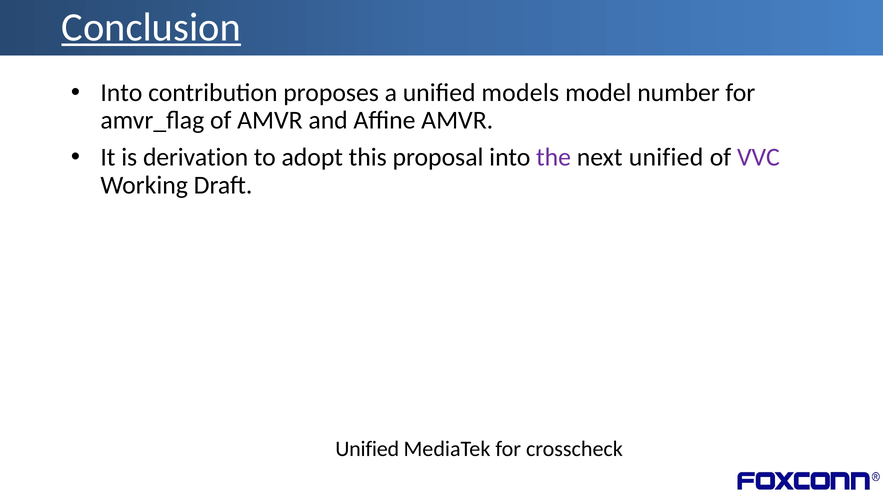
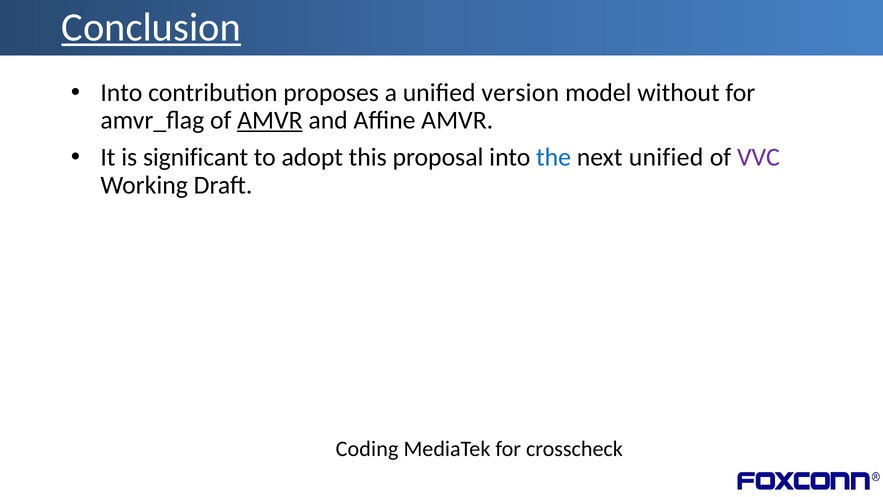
models: models -> version (520, 92)
number: number -> without (678, 92)
AMVR underline: none -> present (270, 120)
derivation: derivation -> significant (196, 157)
the colour: purple -> blue (554, 157)
Unified: Unified -> Coding (367, 449)
